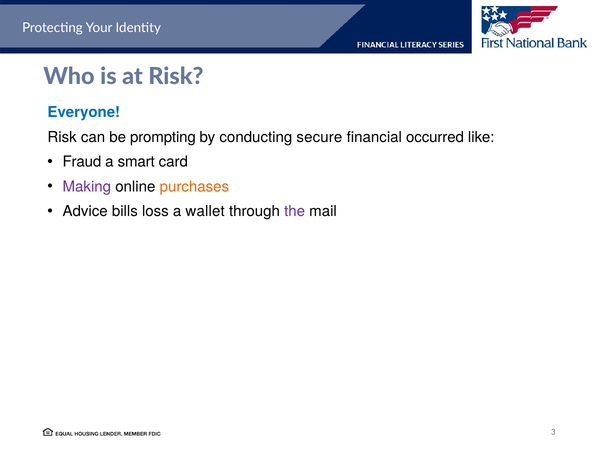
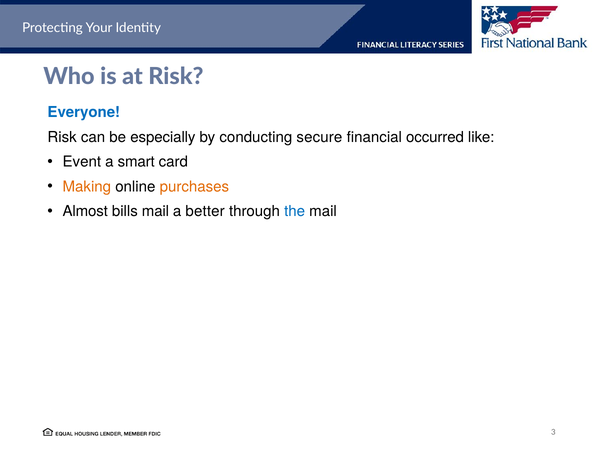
prompting: prompting -> especially (163, 137)
Fraud: Fraud -> Event (82, 162)
Making colour: purple -> orange (87, 186)
Advice: Advice -> Almost (85, 211)
bills loss: loss -> mail (155, 211)
wallet: wallet -> better (205, 211)
the colour: purple -> blue (295, 211)
